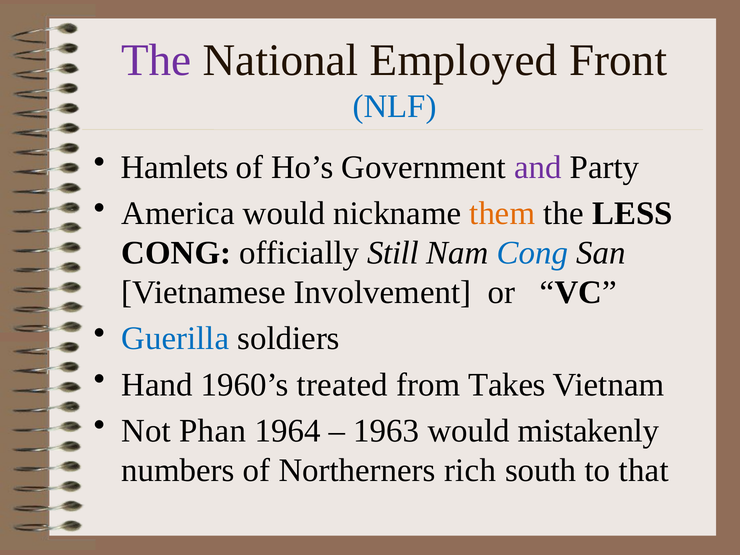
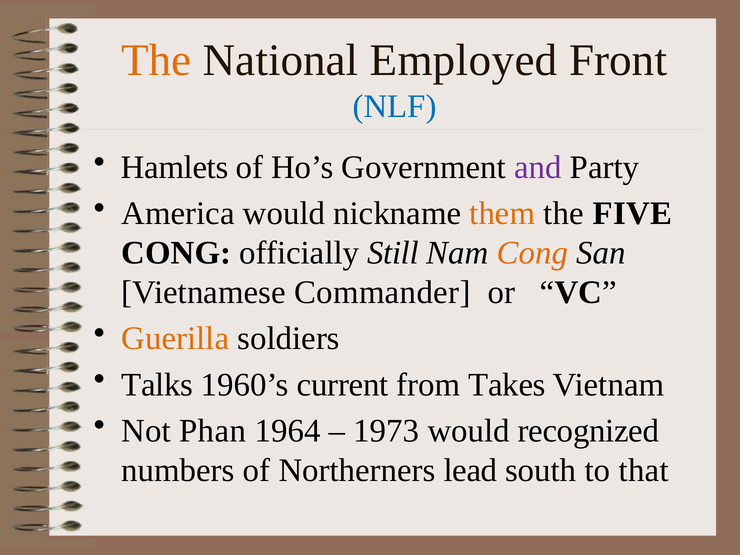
The colour: purple -> orange (156, 60)
LESS: LESS -> FIVE (632, 214)
Cong colour: blue -> orange (532, 253)
Involvement: Involvement -> Commander (382, 293)
Guerilla colour: blue -> orange (175, 339)
Hand: Hand -> Talks (157, 385)
treated: treated -> current (343, 385)
1963: 1963 -> 1973 (386, 431)
mistakenly: mistakenly -> recognized (588, 431)
rich: rich -> lead (471, 470)
